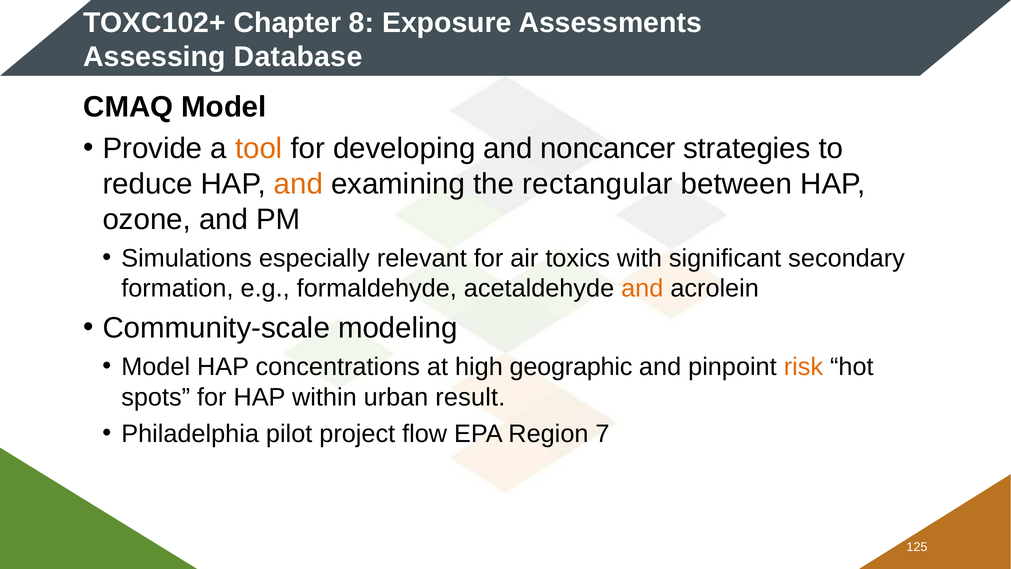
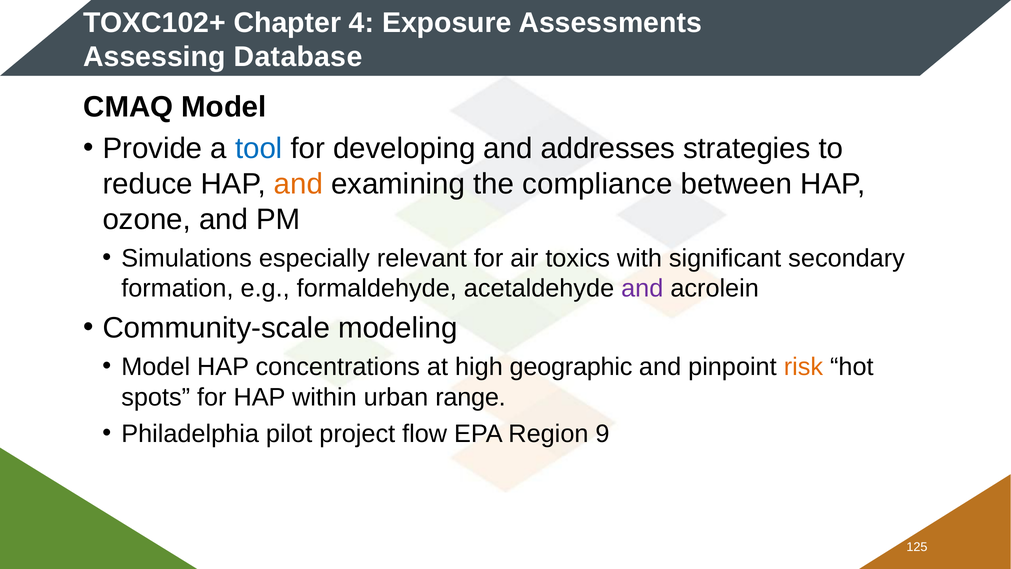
8: 8 -> 4 (362, 23)
tool colour: orange -> blue (259, 149)
noncancer: noncancer -> addresses (608, 149)
rectangular: rectangular -> compliance (597, 184)
and colour: orange -> purple (642, 288)
result: result -> range (471, 397)
7: 7 -> 9 (603, 434)
